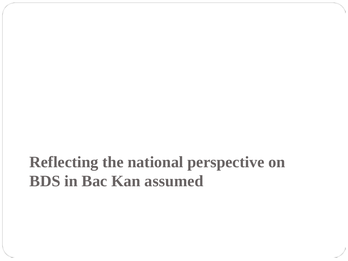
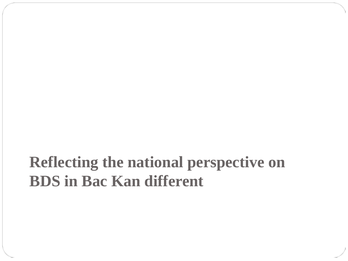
assumed: assumed -> different (174, 181)
